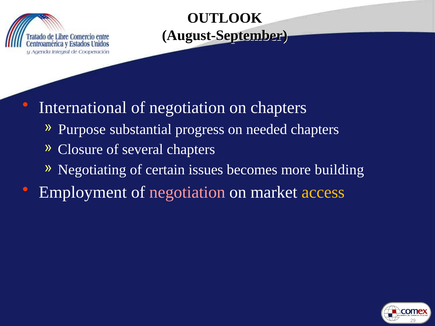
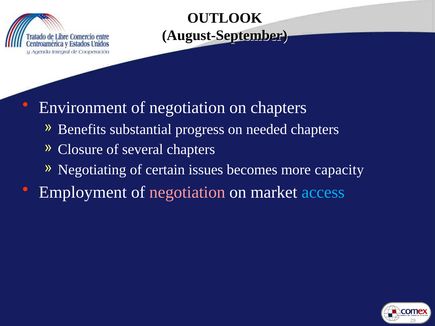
International: International -> Environment (83, 108)
Purpose: Purpose -> Benefits (82, 129)
building: building -> capacity (339, 170)
access colour: yellow -> light blue (323, 192)
